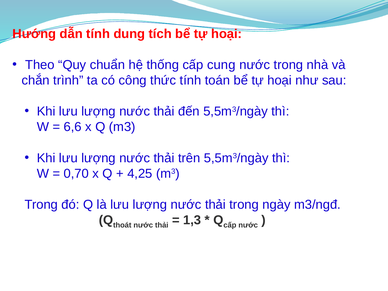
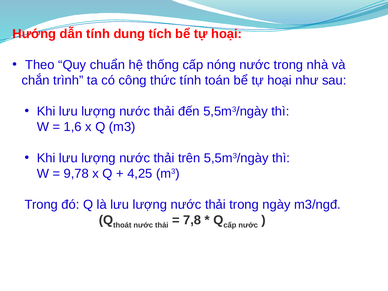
cung: cung -> nóng (221, 65)
6,6: 6,6 -> 1,6 (73, 127)
0,70: 0,70 -> 9,78 (76, 174)
1,3: 1,3 -> 7,8 (192, 220)
